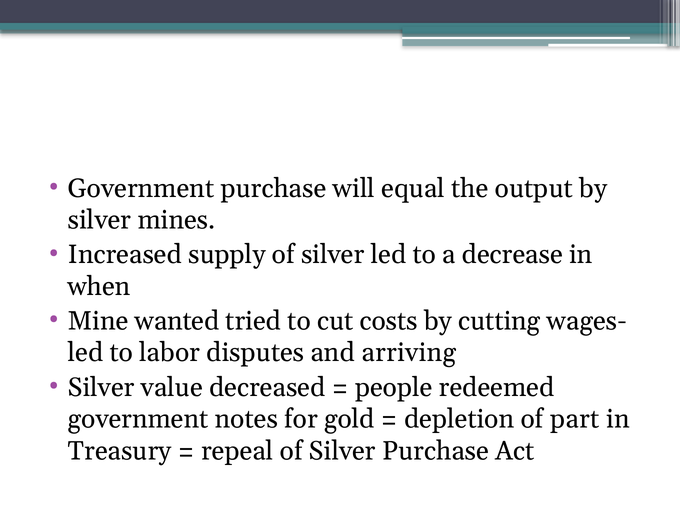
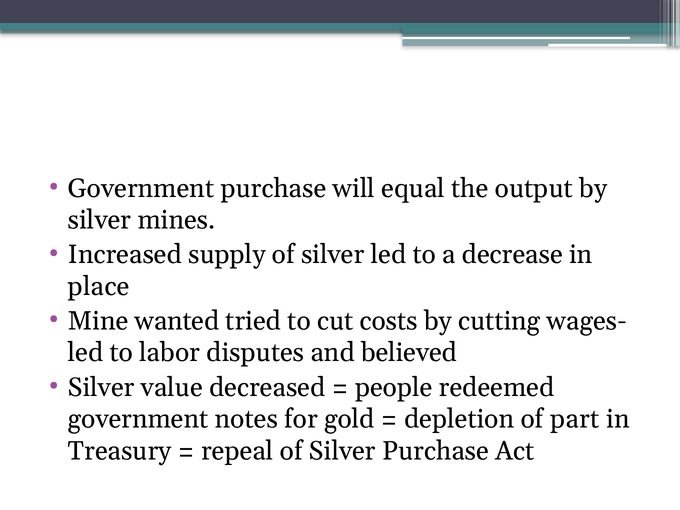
when: when -> place (99, 286)
arriving: arriving -> believed (409, 353)
